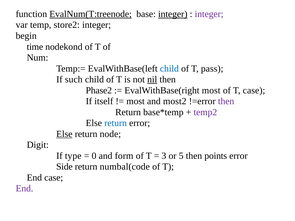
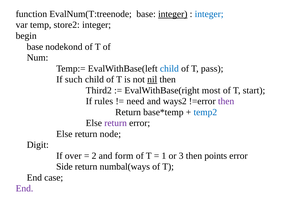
EvalNum(T:treenode underline: present -> none (91, 14)
integer colour: purple -> blue (209, 14)
time: time -> base (35, 47)
Phase2: Phase2 -> Third2 (99, 90)
T case: case -> start (254, 90)
itself: itself -> rules (104, 101)
most: most -> need (135, 101)
most2: most2 -> ways2 (175, 101)
temp2 colour: purple -> blue (205, 112)
return colour: blue -> purple (116, 123)
Else underline: present -> none (64, 134)
type: type -> over (73, 156)
0: 0 -> 2 (94, 156)
3: 3 -> 1 (164, 156)
5: 5 -> 3 (181, 156)
numbal(code: numbal(code -> numbal(ways (125, 167)
